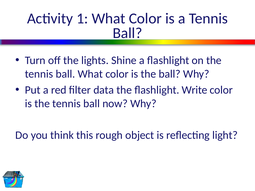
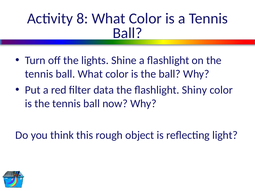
1: 1 -> 8 (82, 19)
Write: Write -> Shiny (194, 90)
